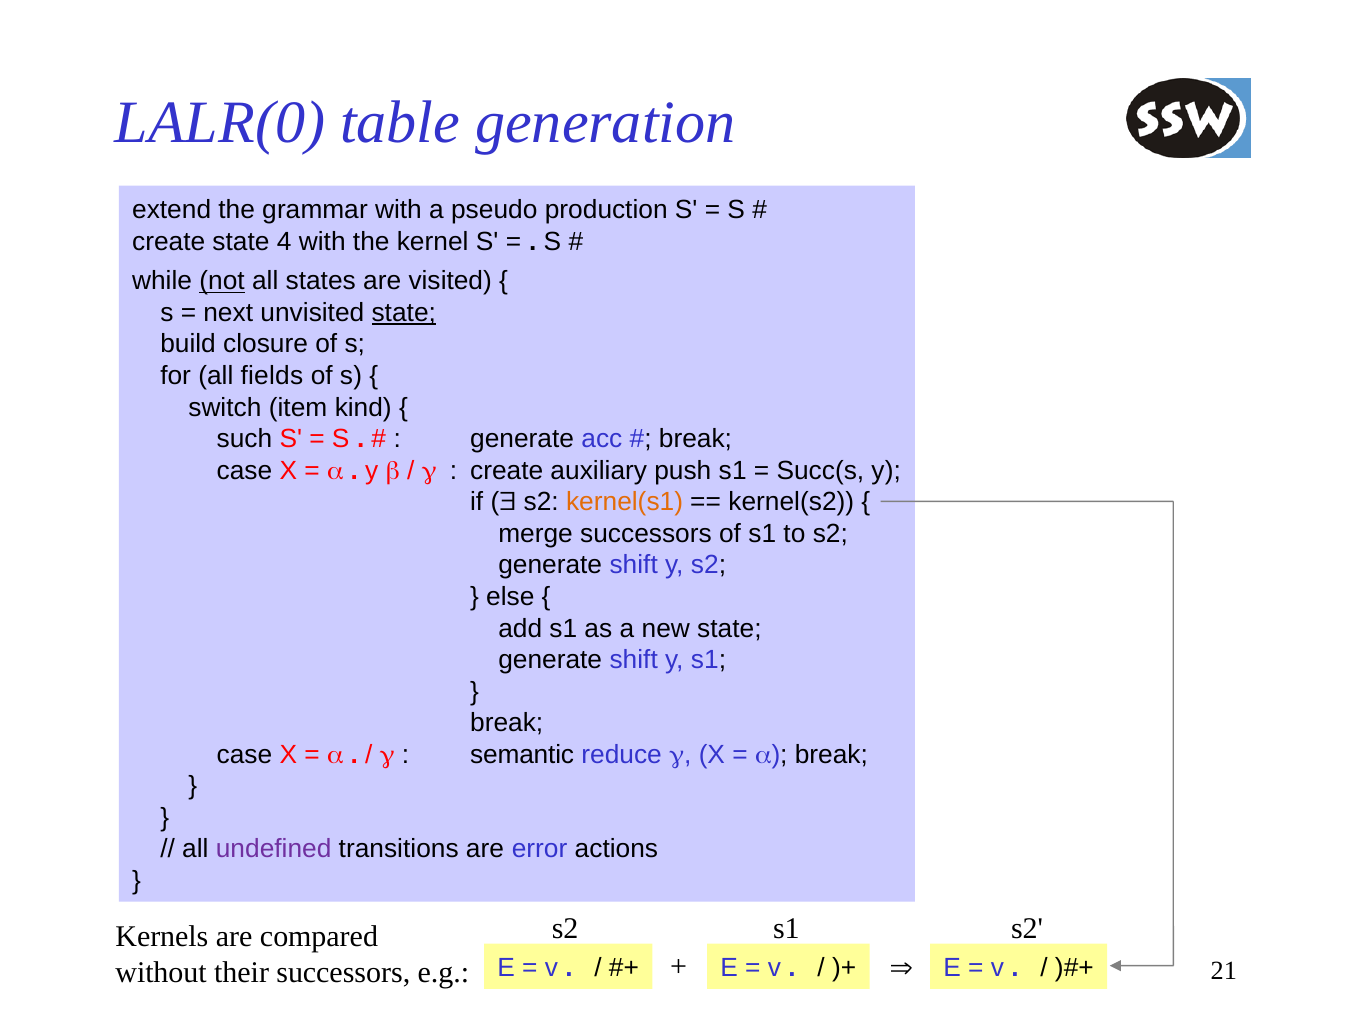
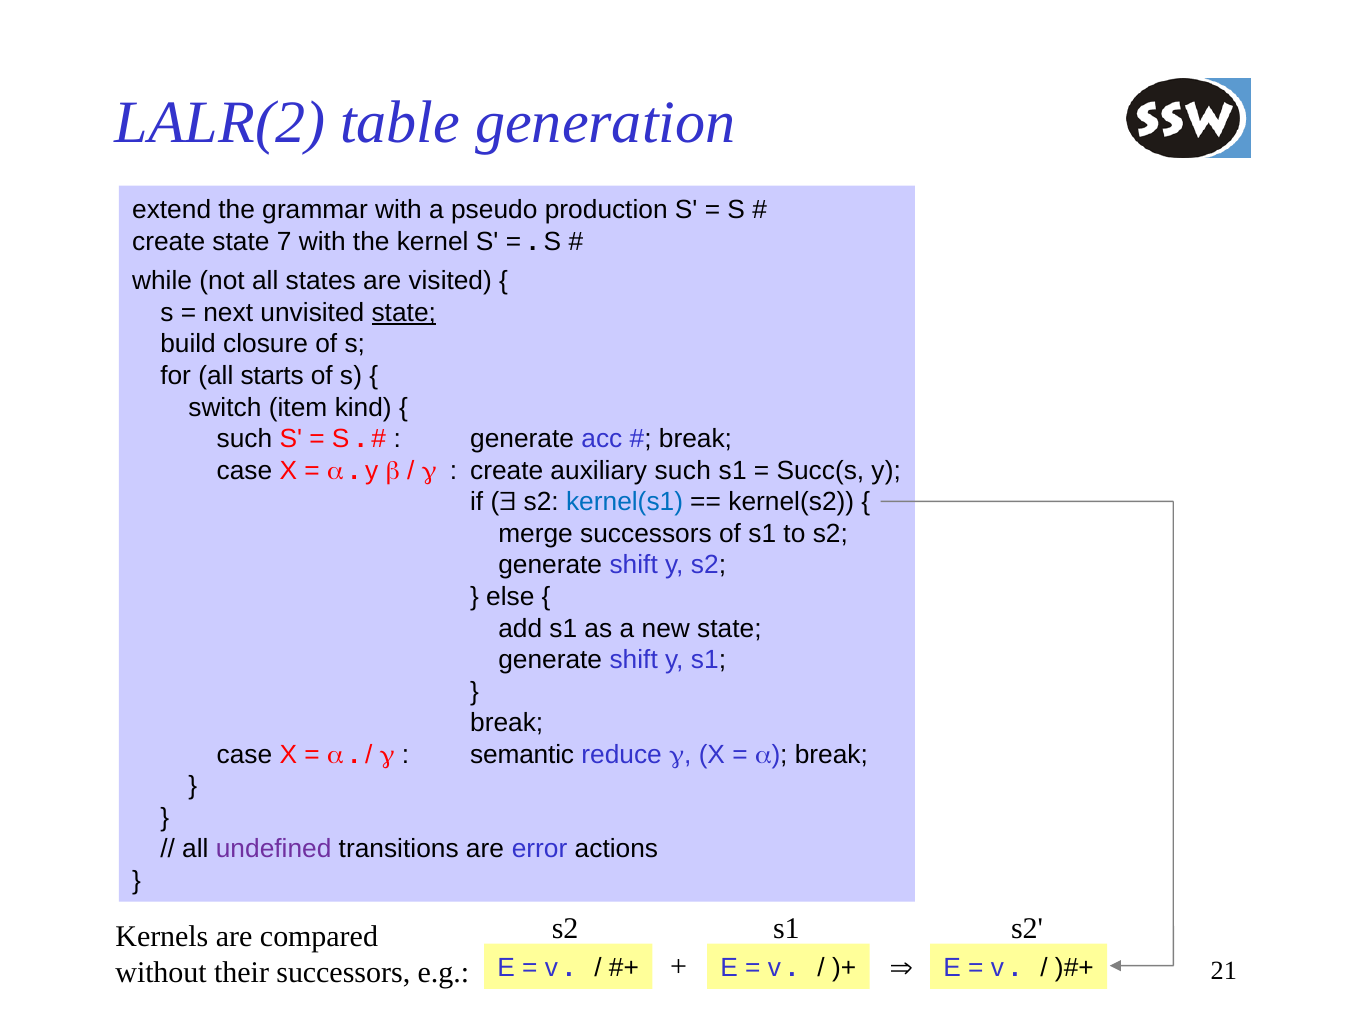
LALR(0: LALR(0 -> LALR(2 (220, 122)
4: 4 -> 7 (284, 242)
not underline: present -> none (222, 281)
fields: fields -> starts (272, 376)
auxiliary push: push -> such (683, 471)
kernel(s1 colour: orange -> blue (625, 502)
